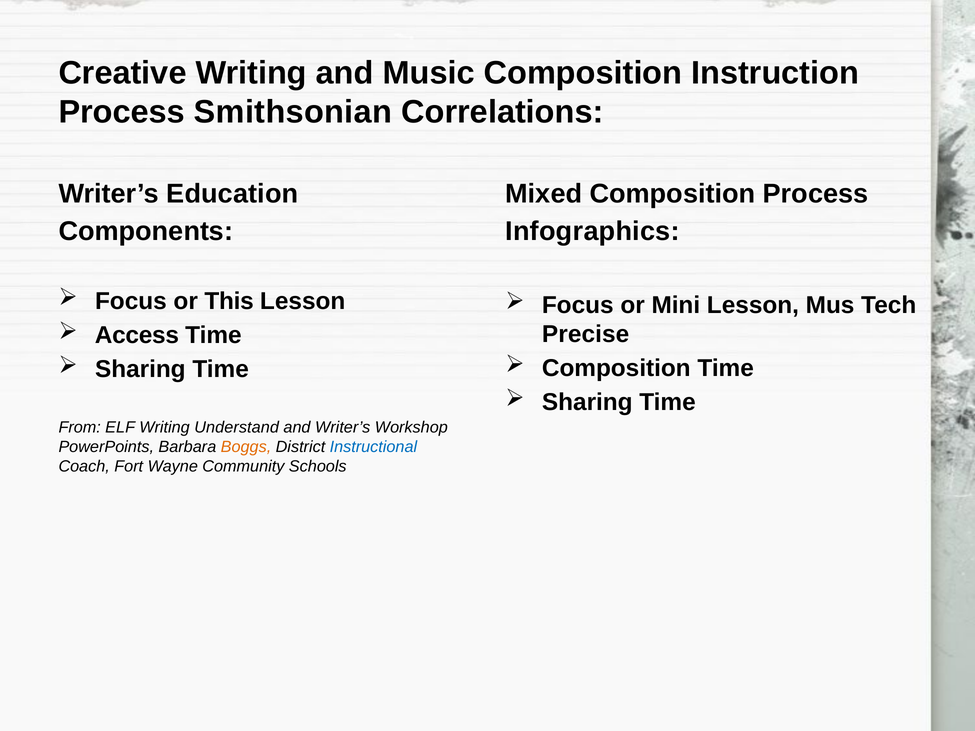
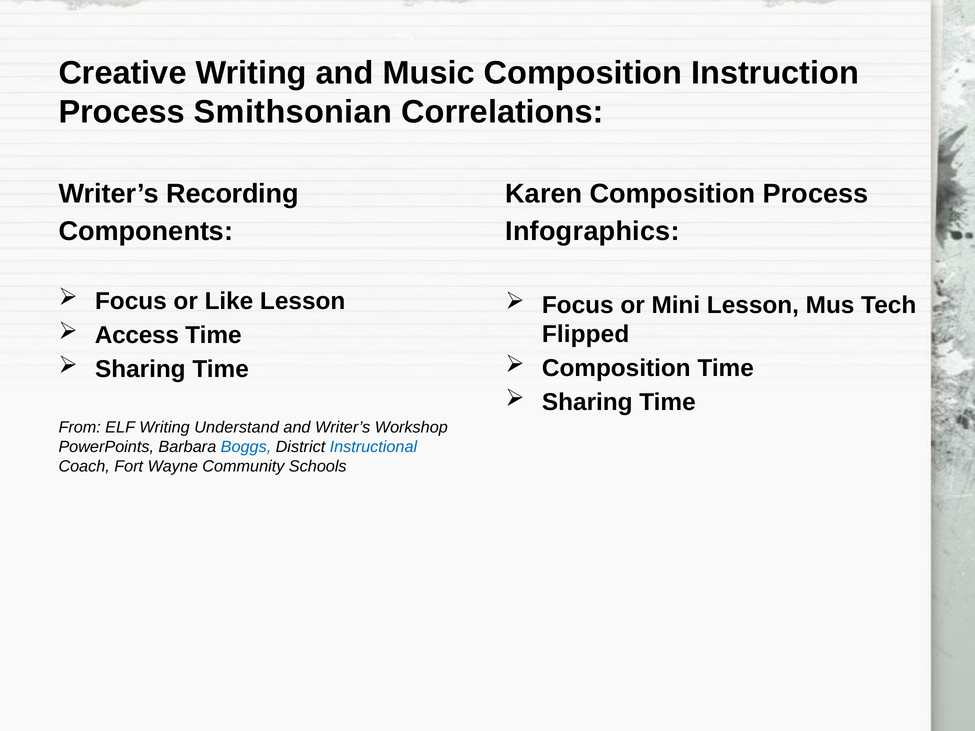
Education: Education -> Recording (233, 194)
Mixed: Mixed -> Karen (544, 194)
This: This -> Like (229, 301)
Precise: Precise -> Flipped (586, 334)
Boggs colour: orange -> blue (246, 447)
